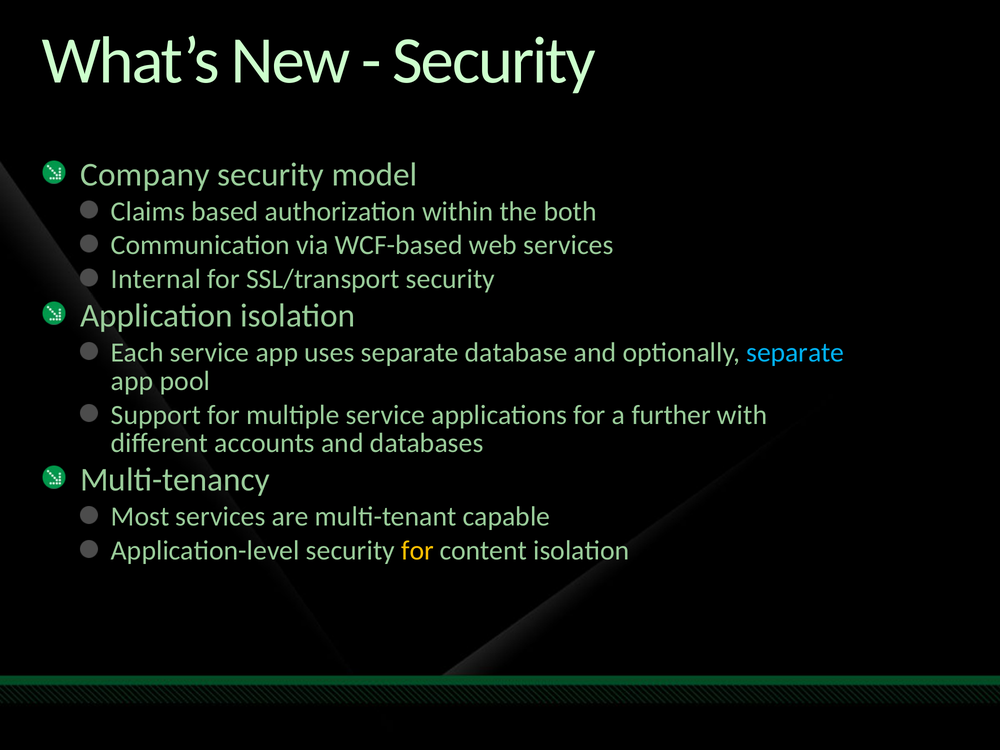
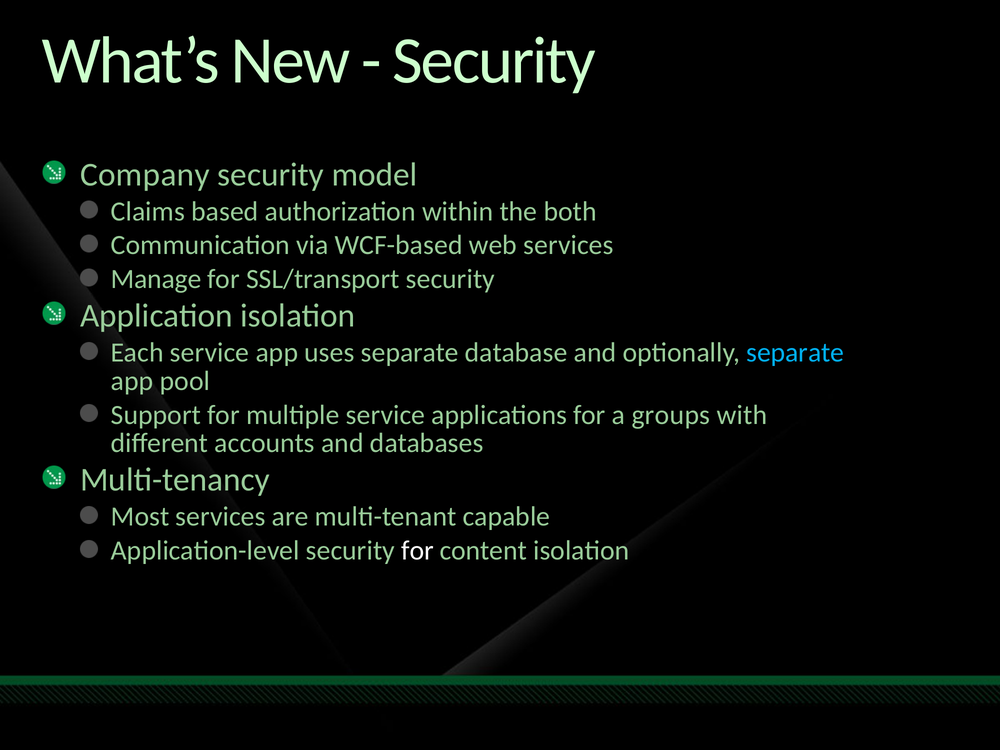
Internal: Internal -> Manage (156, 279)
further: further -> groups (671, 415)
for colour: yellow -> white (417, 551)
